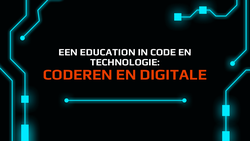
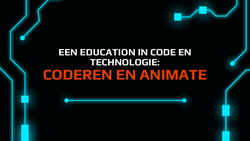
DIGITALE: DIGITALE -> ANIMATE (173, 75)
